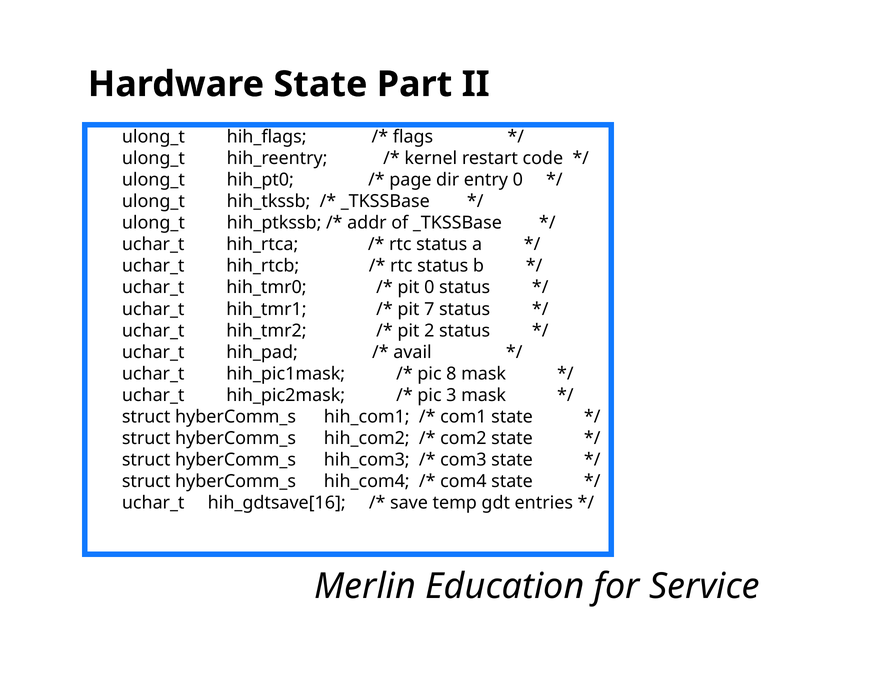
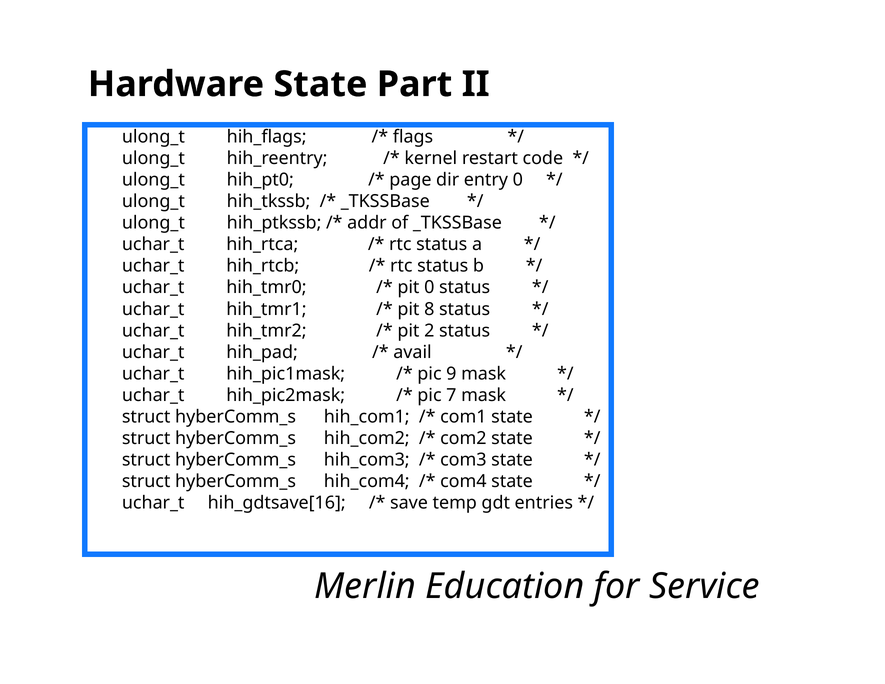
7: 7 -> 8 (429, 309)
8: 8 -> 9 (451, 374)
3: 3 -> 7 (451, 395)
